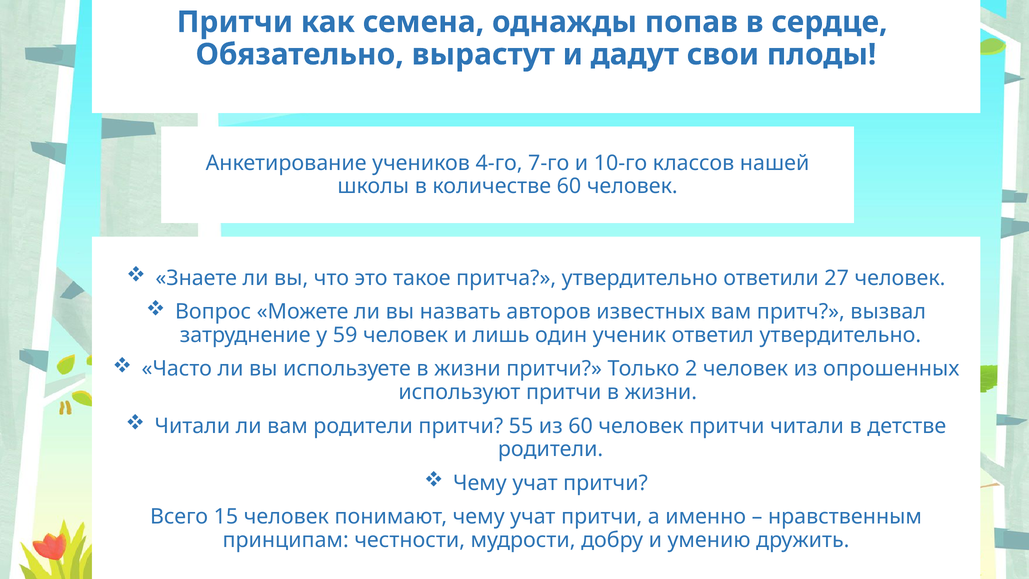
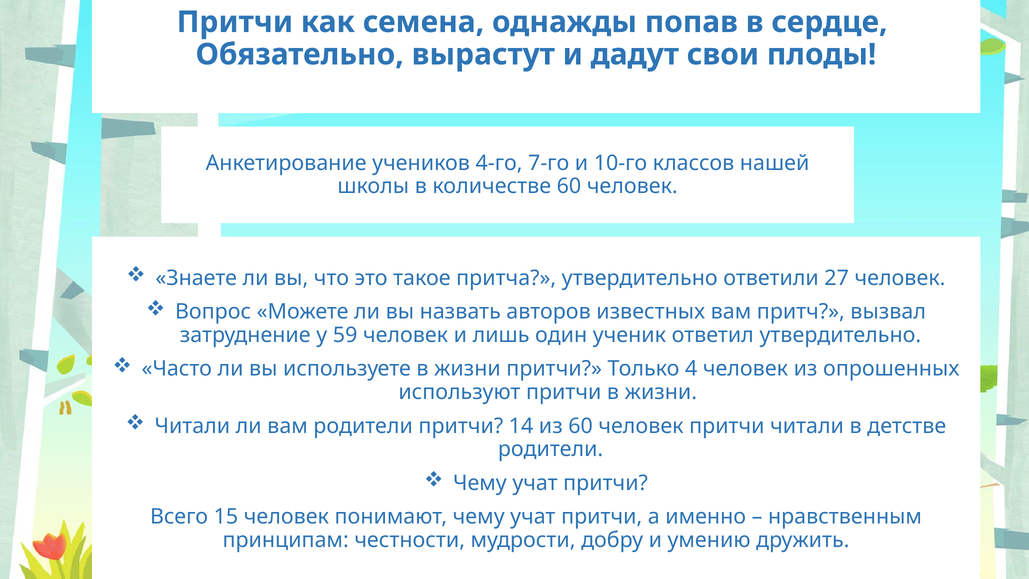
2: 2 -> 4 (691, 369)
55: 55 -> 14 (521, 426)
